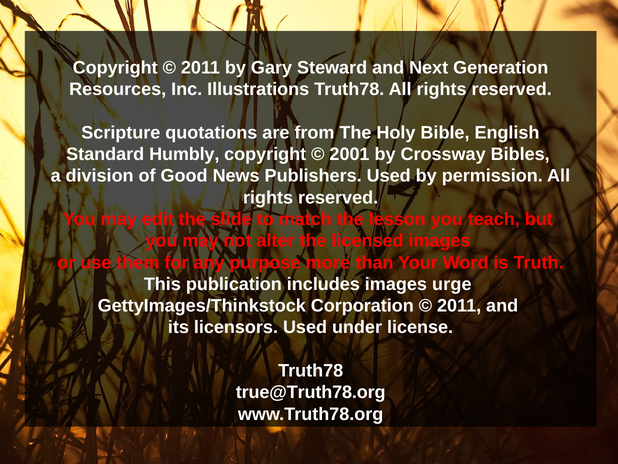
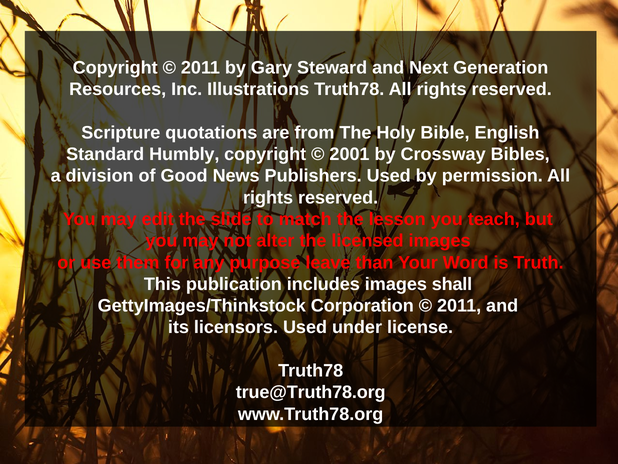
more: more -> leave (328, 262)
urge: urge -> shall (452, 284)
